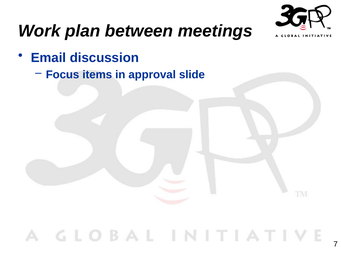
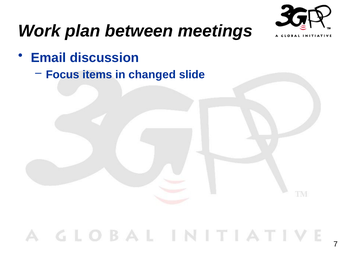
approval: approval -> changed (152, 75)
